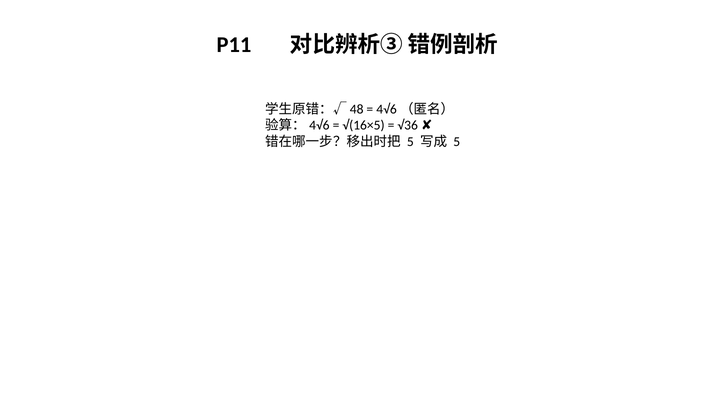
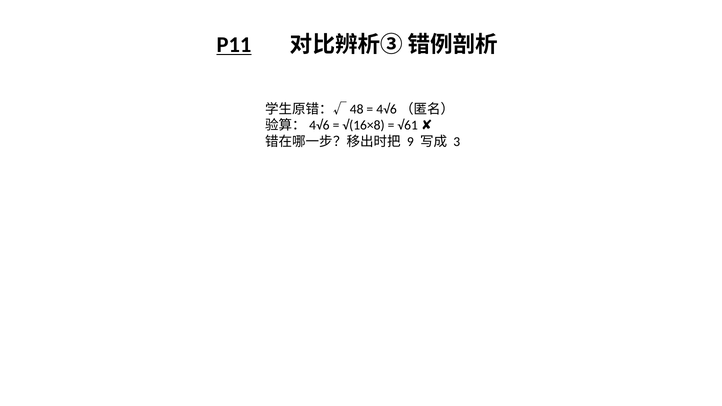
P11 underline: none -> present (234, 45)
√(16×5: √(16×5 -> √(16×8 (364, 125)
√36: √36 -> √61 (408, 125)
5: 5 -> 9 (410, 142)
5: 5 -> 3 (457, 142)
